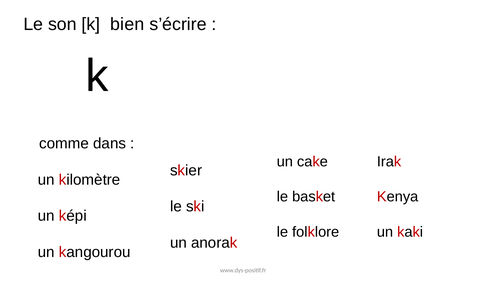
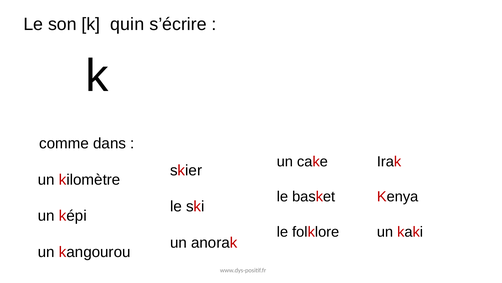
bien: bien -> quin (127, 24)
